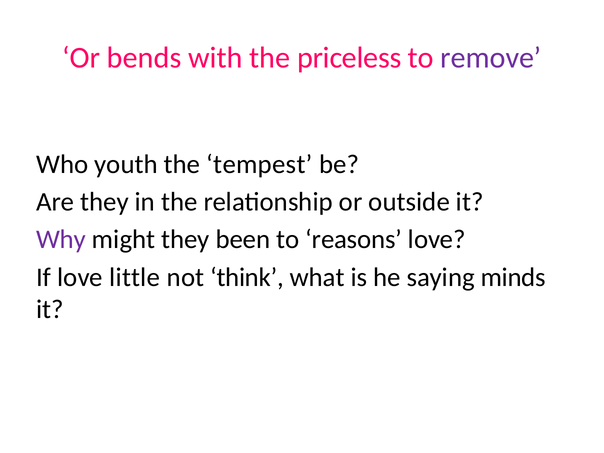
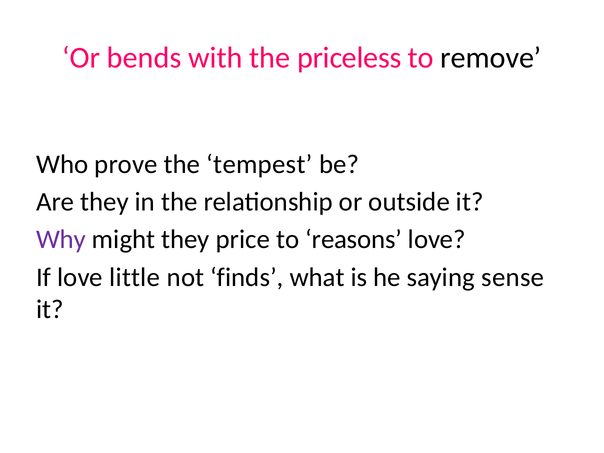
remove colour: purple -> black (491, 58)
youth: youth -> prove (126, 164)
been: been -> price (243, 240)
think: think -> finds (247, 277)
minds: minds -> sense (513, 277)
